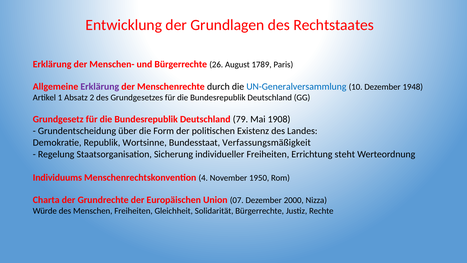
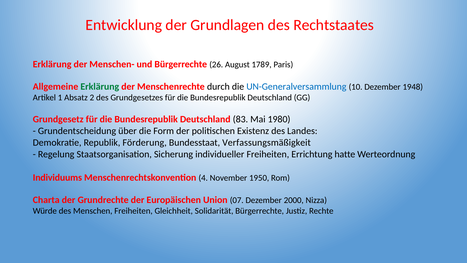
Erklärung colour: purple -> green (100, 86)
79: 79 -> 83 (240, 119)
1908: 1908 -> 1980 (279, 119)
Wortsinne: Wortsinne -> Förderung (145, 142)
steht: steht -> hatte (345, 154)
